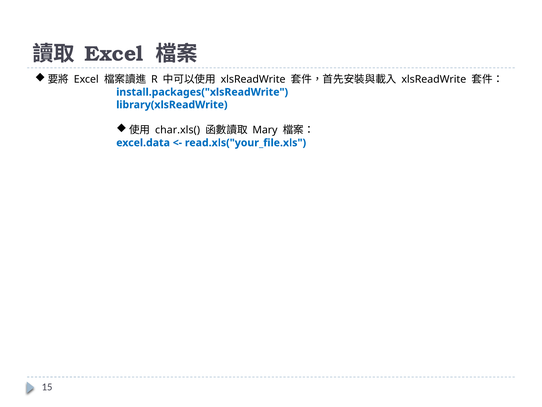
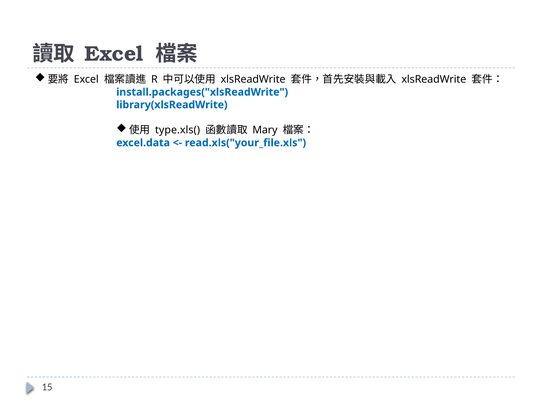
char.xls(: char.xls( -> type.xls( (178, 130)
